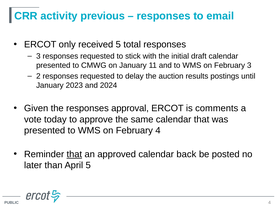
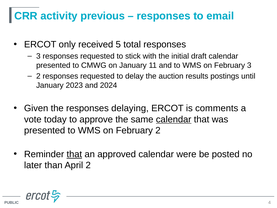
approval: approval -> delaying (130, 108)
calendar underline: none -> present (174, 119)
February 4: 4 -> 2 (158, 130)
back: back -> were (186, 154)
April 5: 5 -> 2 (88, 165)
